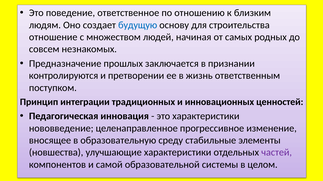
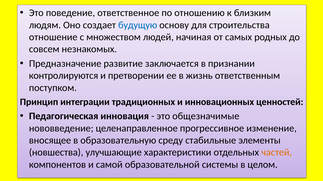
прошлых: прошлых -> развитие (123, 64)
это характеристики: характеристики -> общезначимые (206, 117)
частей colour: purple -> orange (277, 153)
